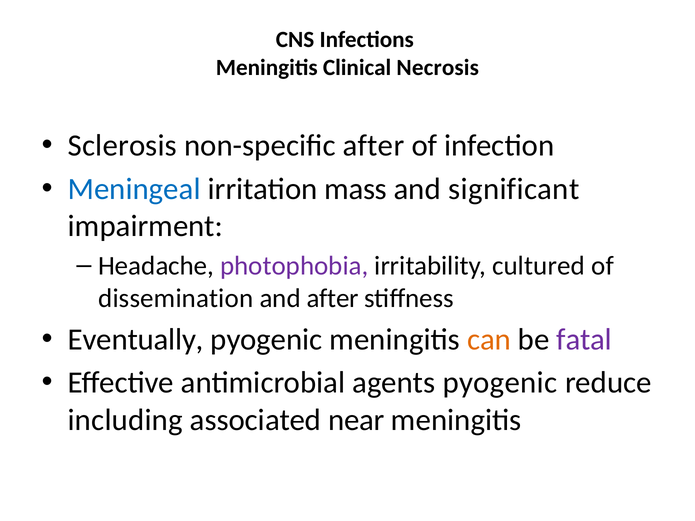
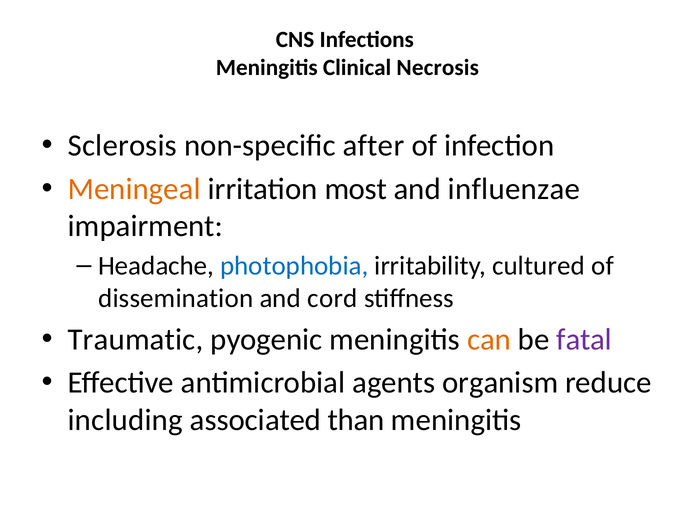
Meningeal colour: blue -> orange (134, 189)
mass: mass -> most (356, 189)
significant: significant -> influenzae (514, 189)
photophobia colour: purple -> blue (294, 266)
and after: after -> cord (332, 298)
Eventually: Eventually -> Traumatic (136, 340)
agents pyogenic: pyogenic -> organism (500, 383)
near: near -> than (356, 420)
